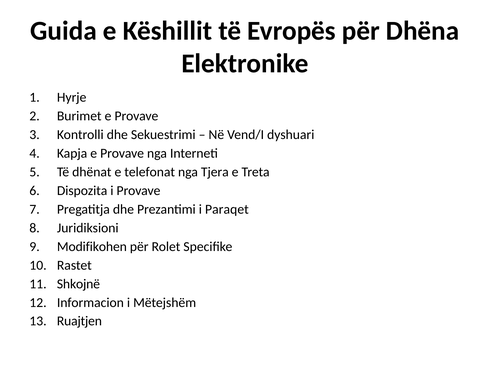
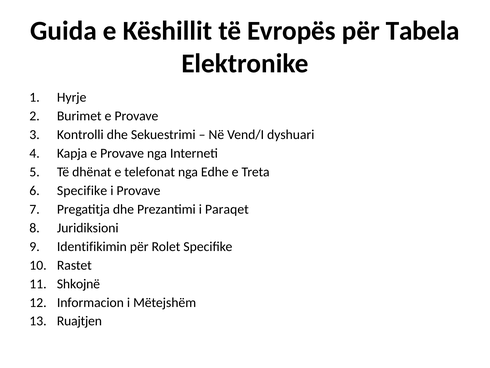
Dhëna: Dhëna -> Tabela (423, 31)
Tjera: Tjera -> Edhe (215, 172)
Dispozita: Dispozita -> Specifike (82, 190)
Modifikohen: Modifikohen -> Identifikimin (92, 246)
